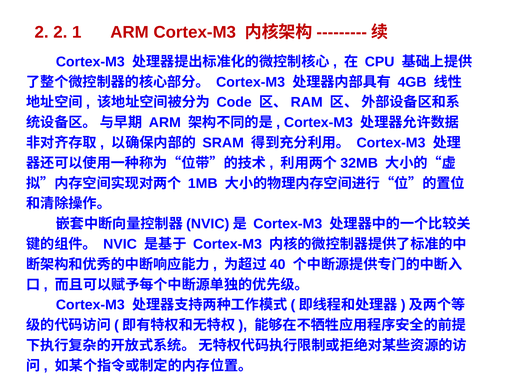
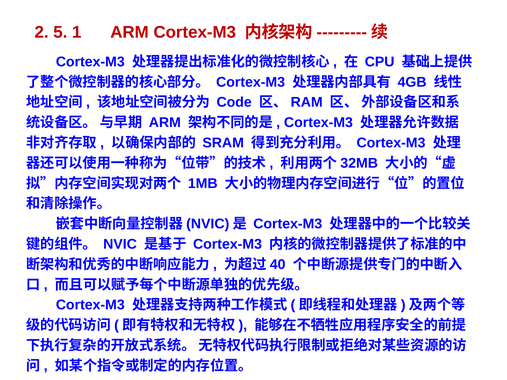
2 2: 2 -> 5 (60, 32)
